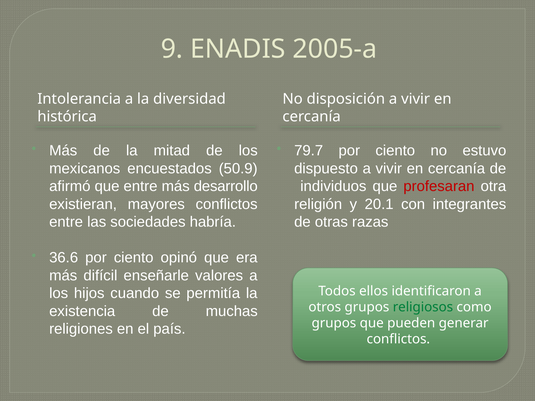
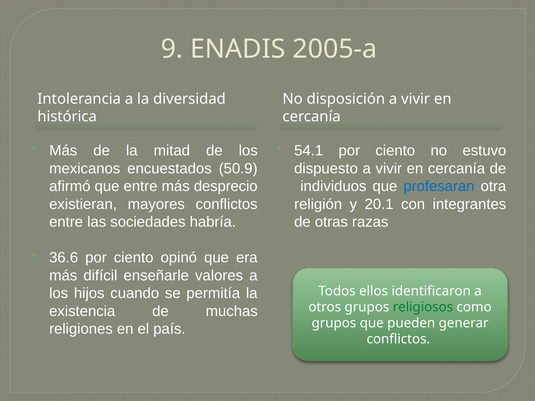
79.7: 79.7 -> 54.1 (309, 151)
desarrollo: desarrollo -> desprecio (226, 187)
profesaran colour: red -> blue (439, 187)
